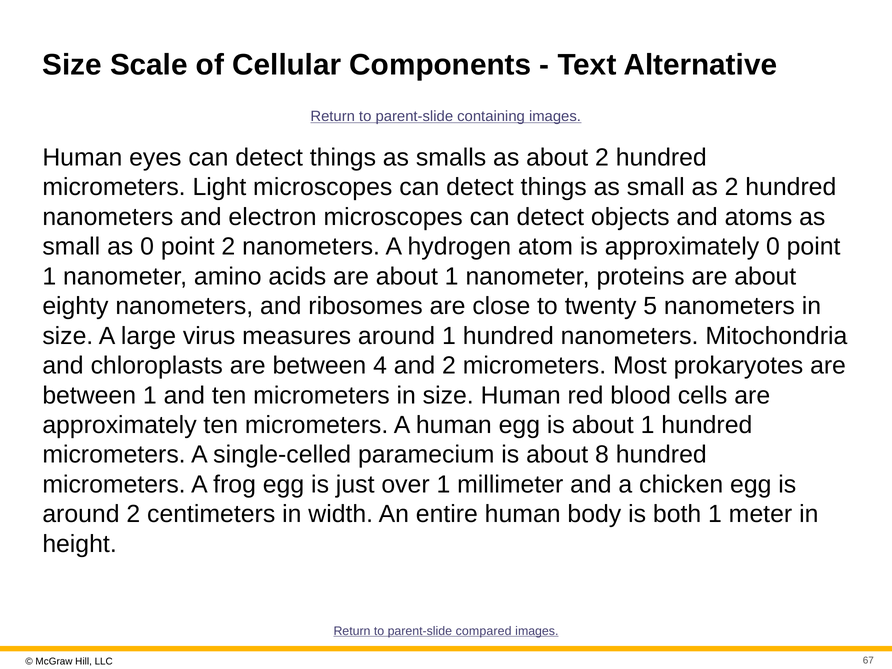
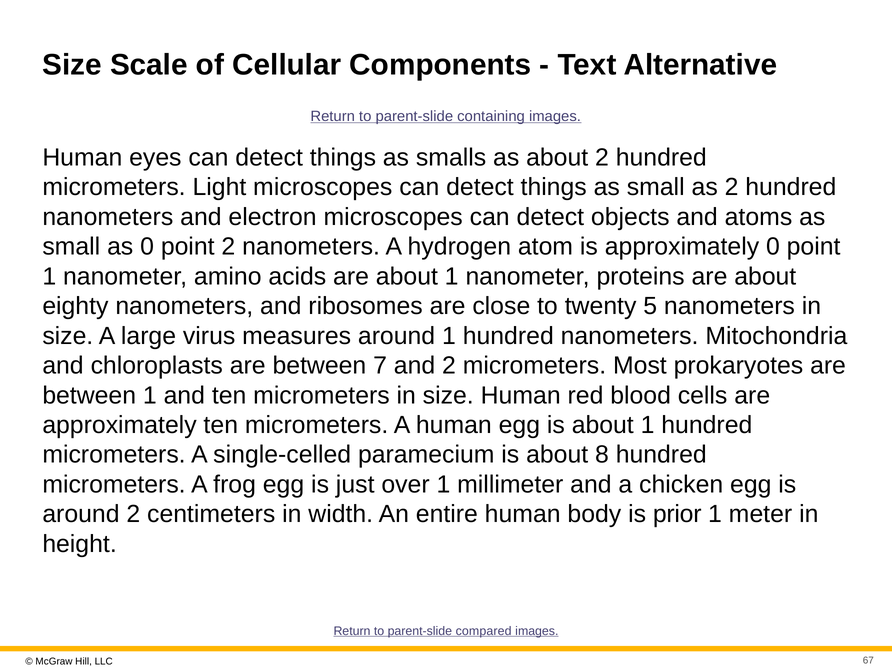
4: 4 -> 7 (380, 366)
both: both -> prior (677, 514)
